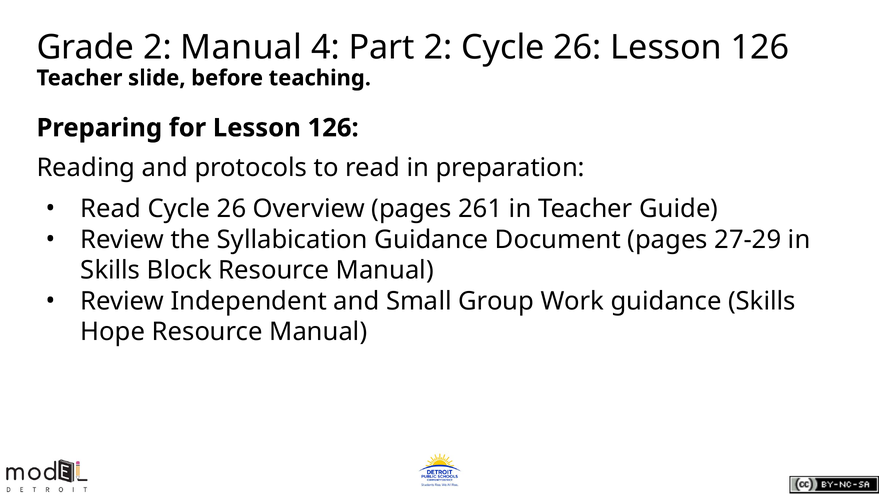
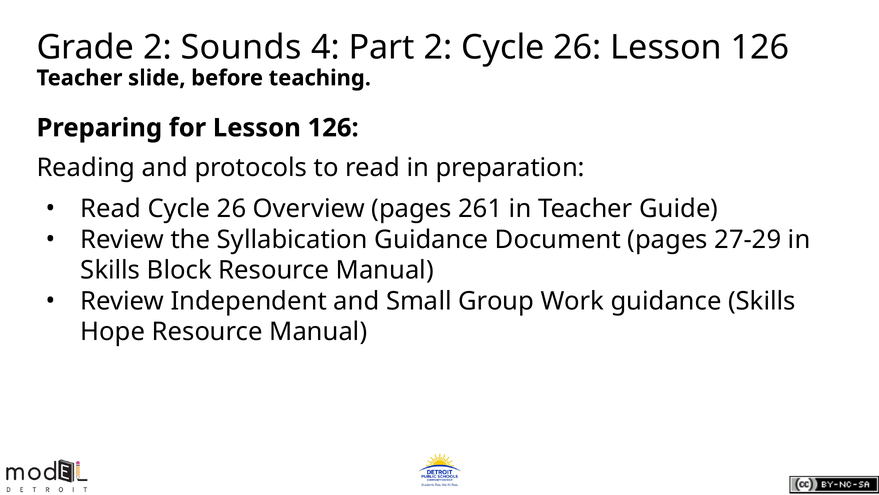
2 Manual: Manual -> Sounds (241, 48)
